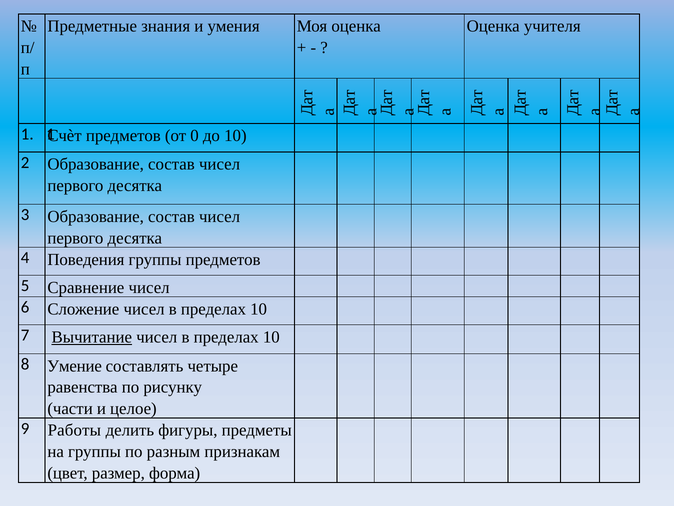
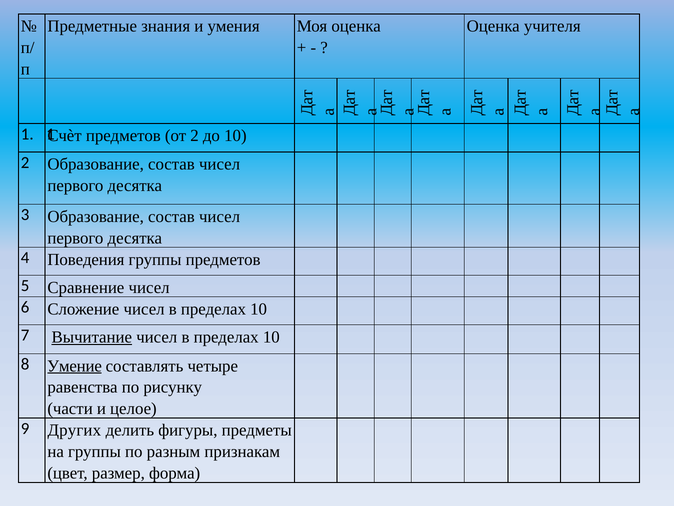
от 0: 0 -> 2 (195, 136)
Умение underline: none -> present (75, 366)
Работы: Работы -> Других (74, 430)
